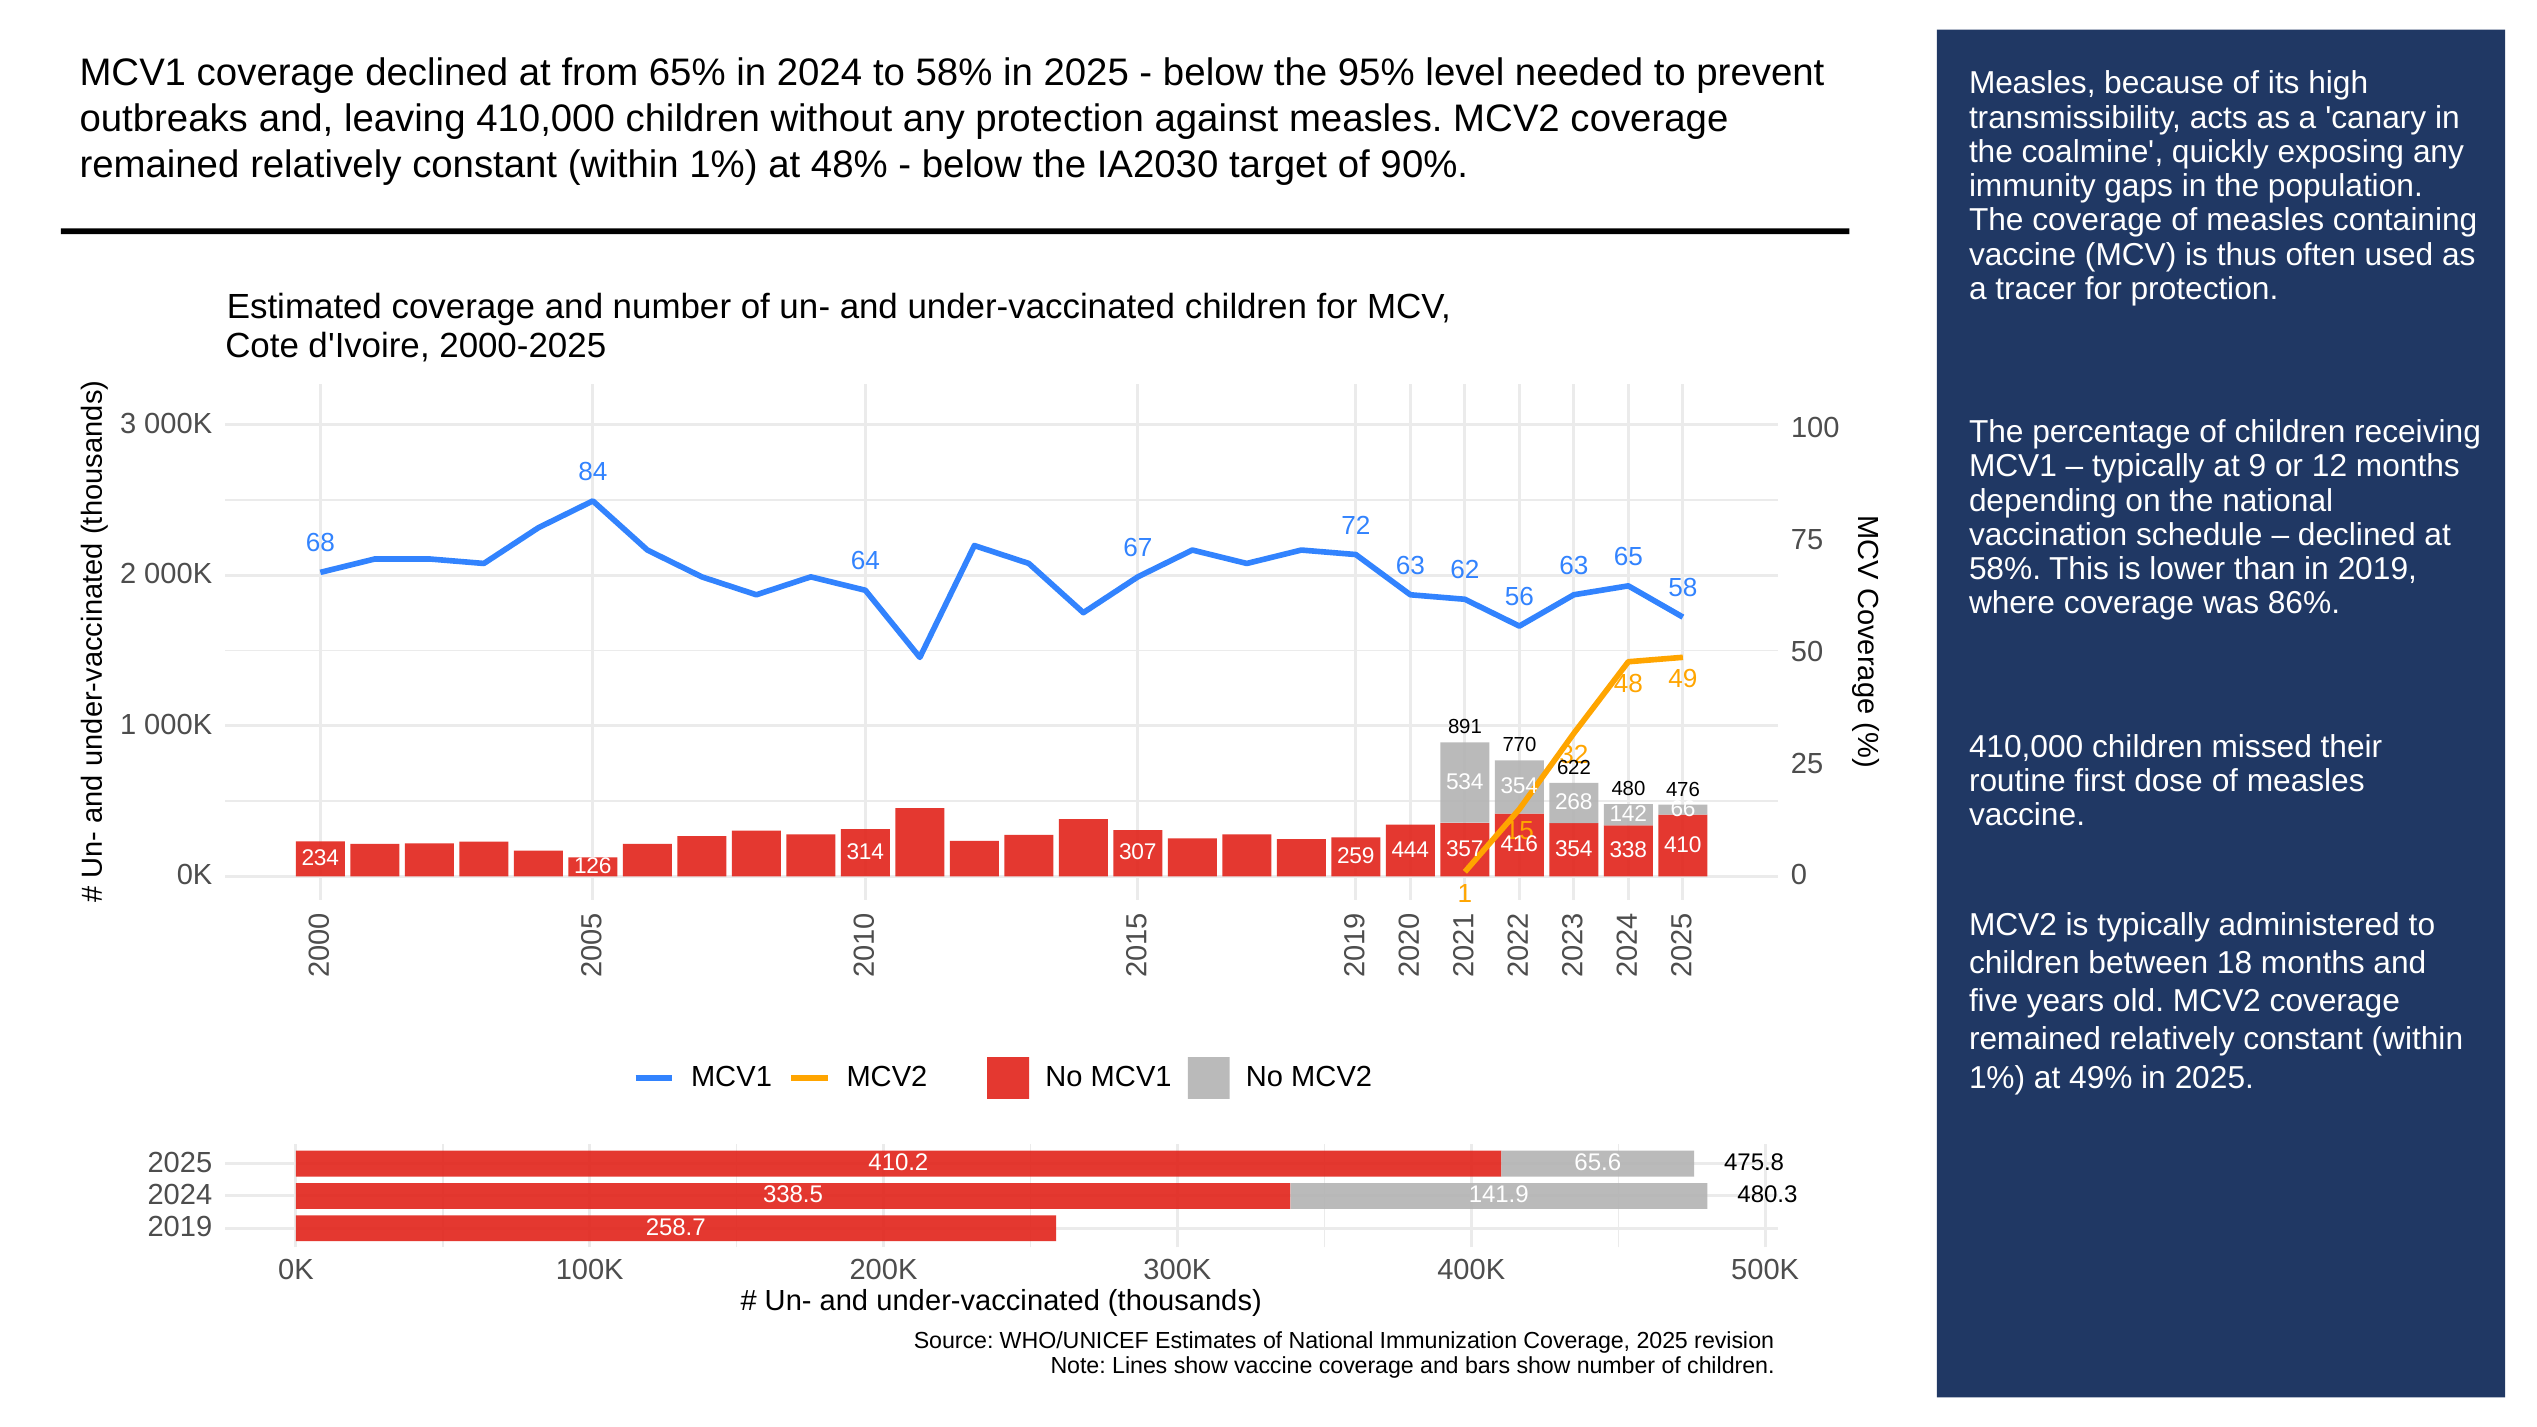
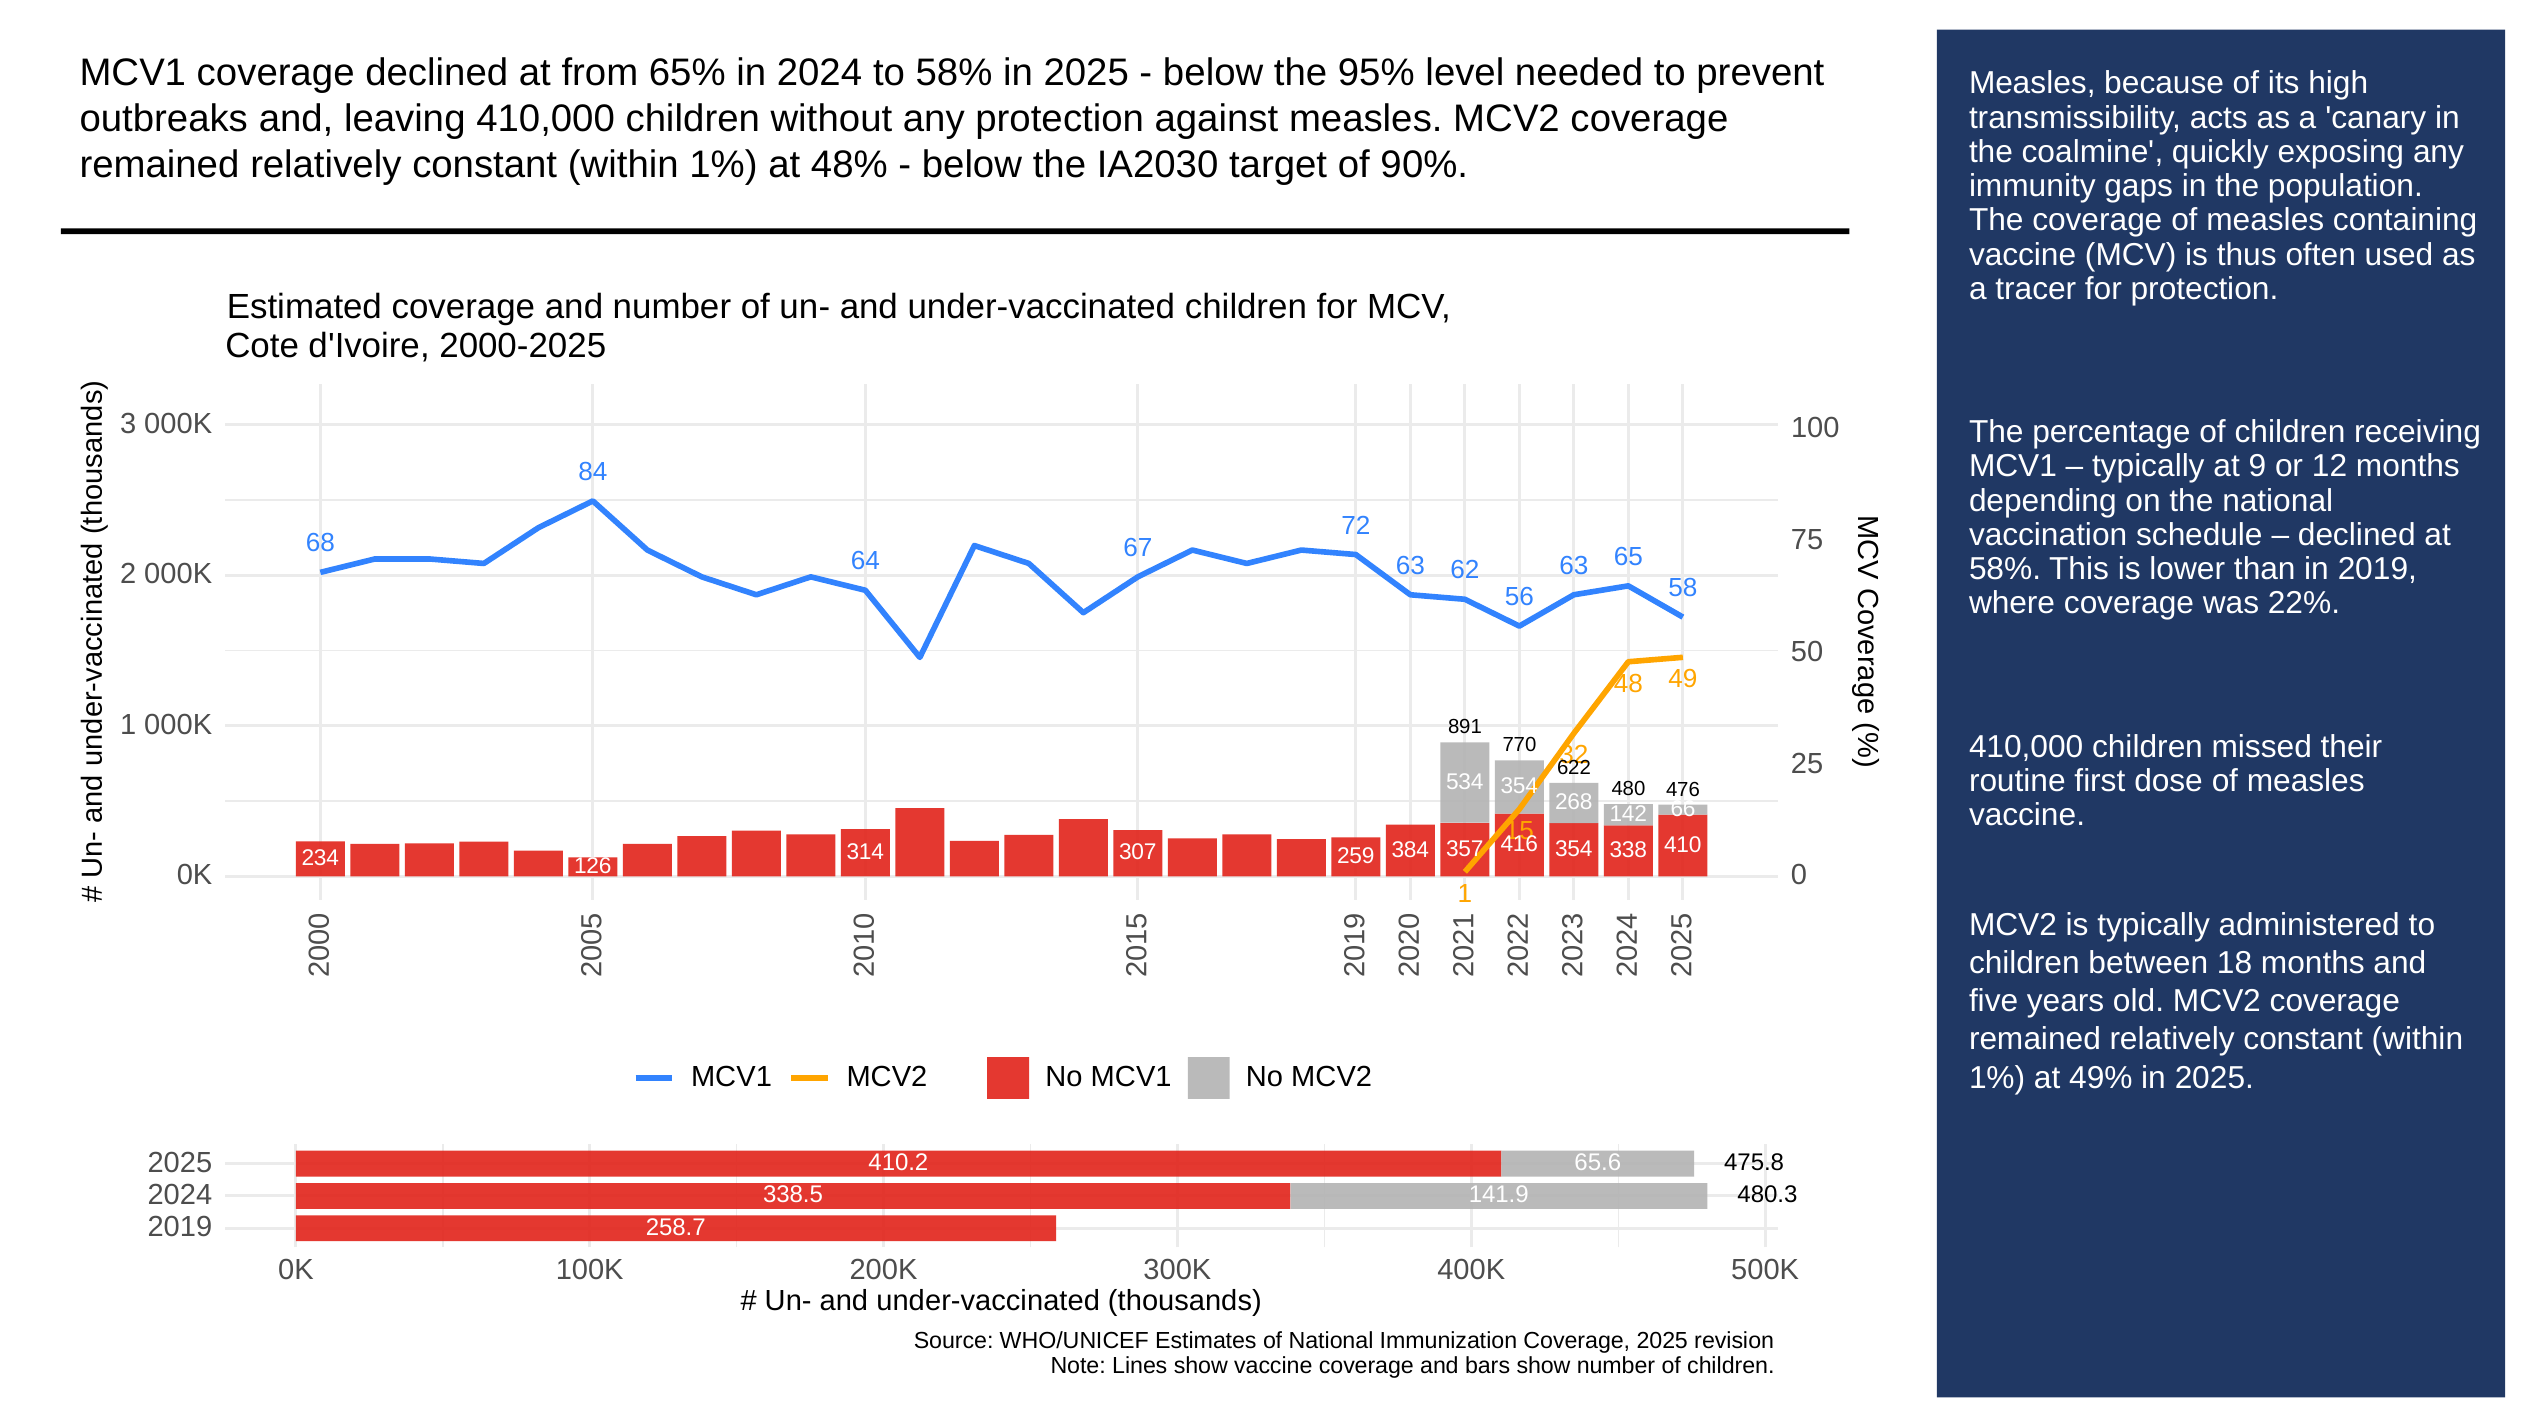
86%: 86% -> 22% (2304, 603)
444: 444 -> 384 (1410, 850)
